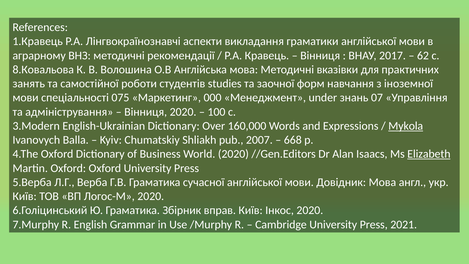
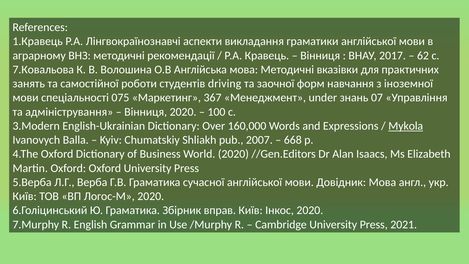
8.Ковальова: 8.Ковальова -> 7.Ковальова (43, 70)
studies: studies -> driving (225, 84)
000: 000 -> 367 (213, 98)
Elizabeth underline: present -> none (429, 154)
